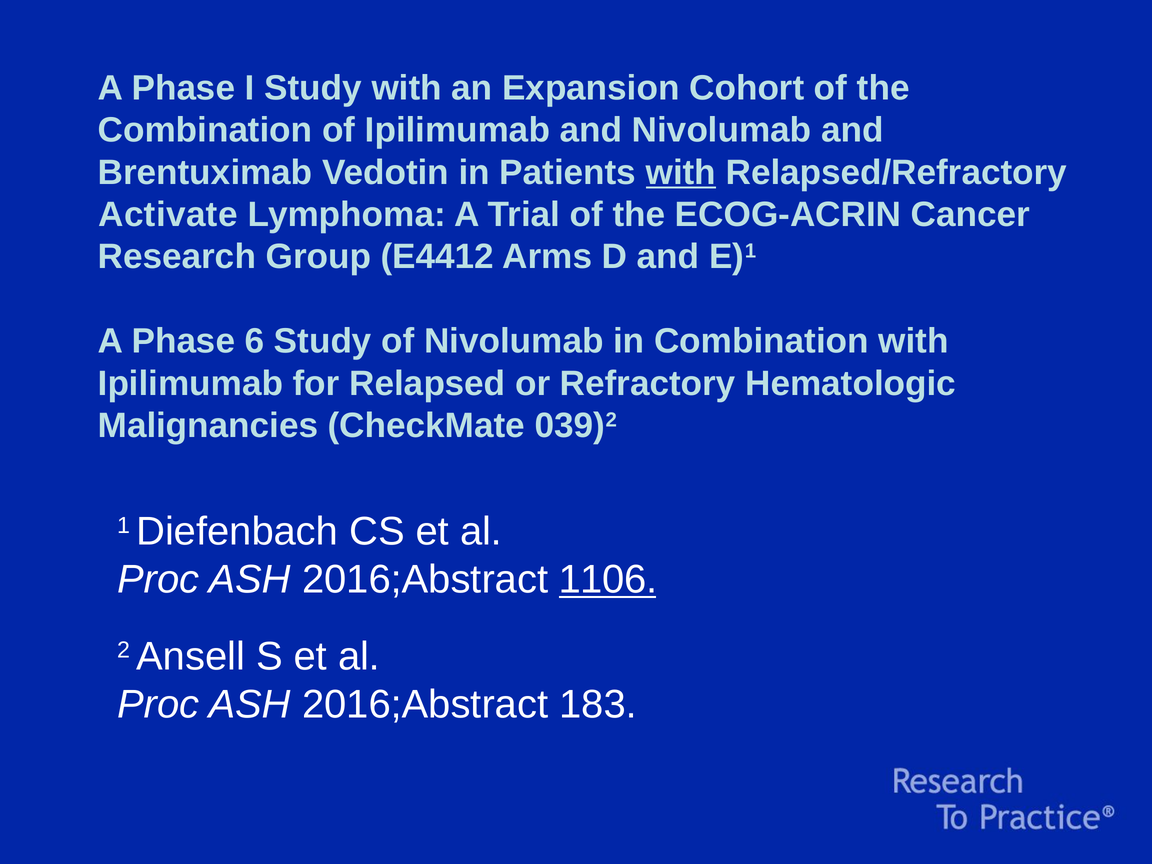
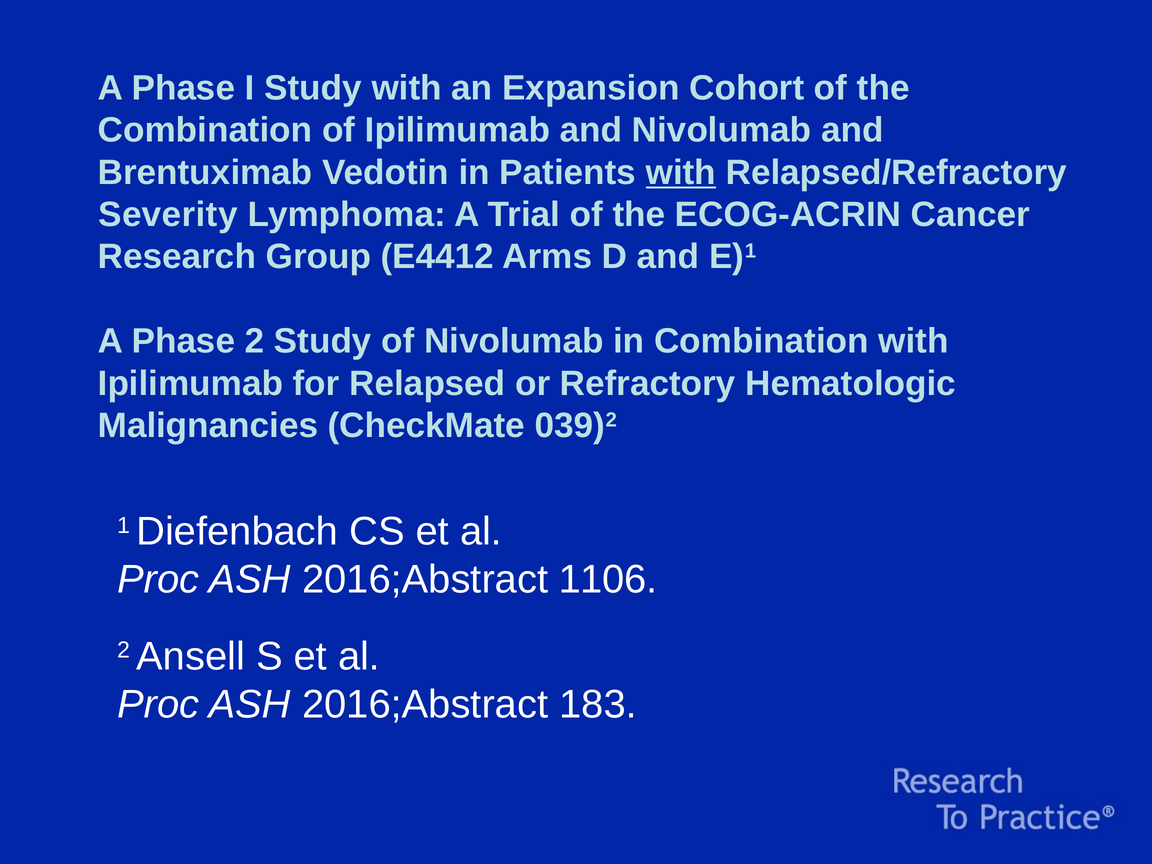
Activate: Activate -> Severity (168, 215)
Phase 6: 6 -> 2 (255, 341)
1106 underline: present -> none (608, 580)
